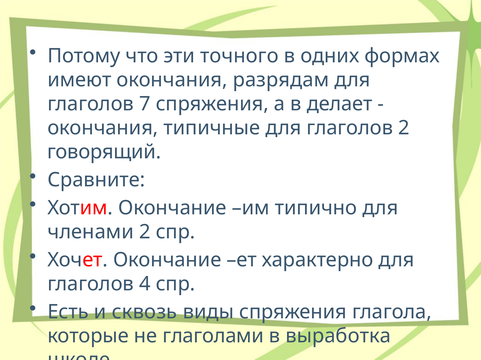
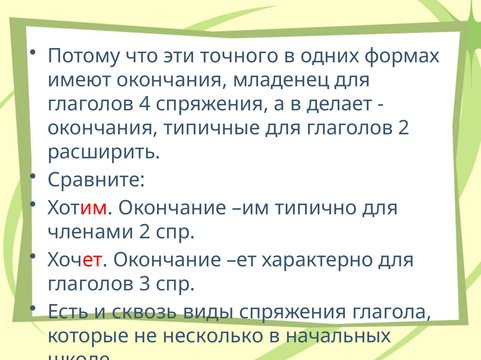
разрядам: разрядам -> младенец (281, 80)
7: 7 -> 4 (145, 104)
говорящий: говорящий -> расширить (104, 152)
4: 4 -> 3 (145, 285)
глаголами: глаголами -> несколько (213, 337)
выработка: выработка -> начальных (338, 337)
